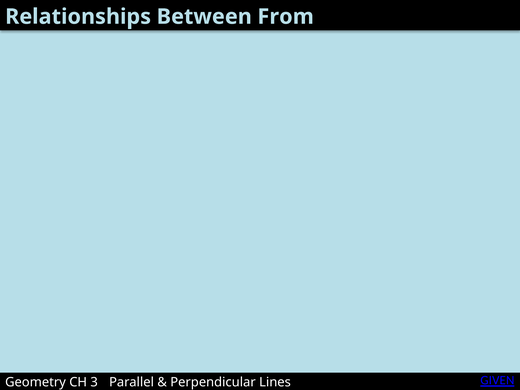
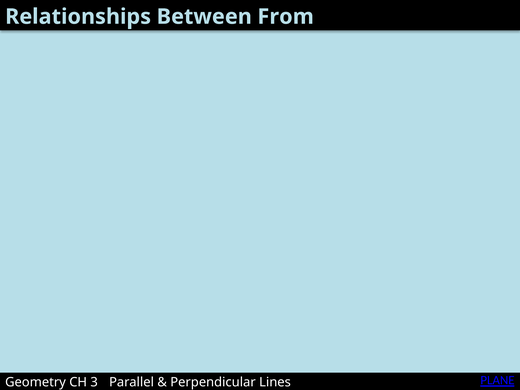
GIVEN: GIVEN -> PLANE (497, 380)
